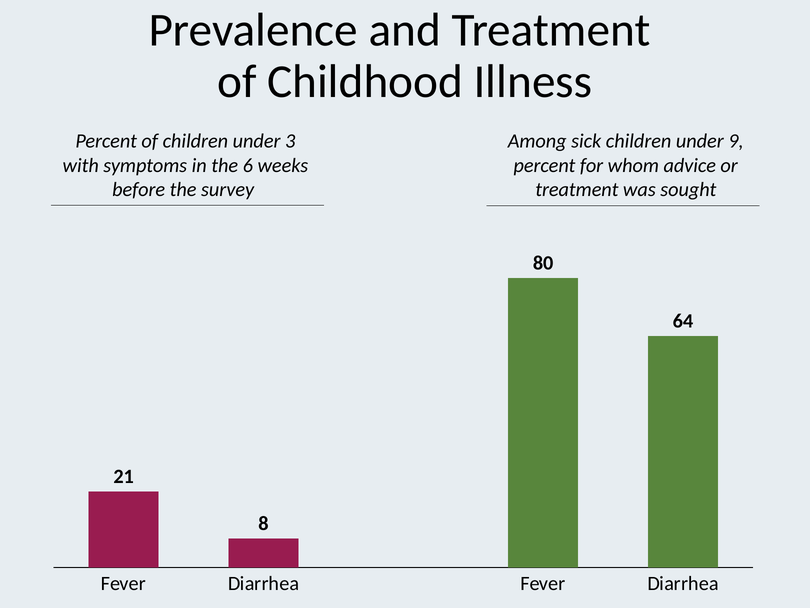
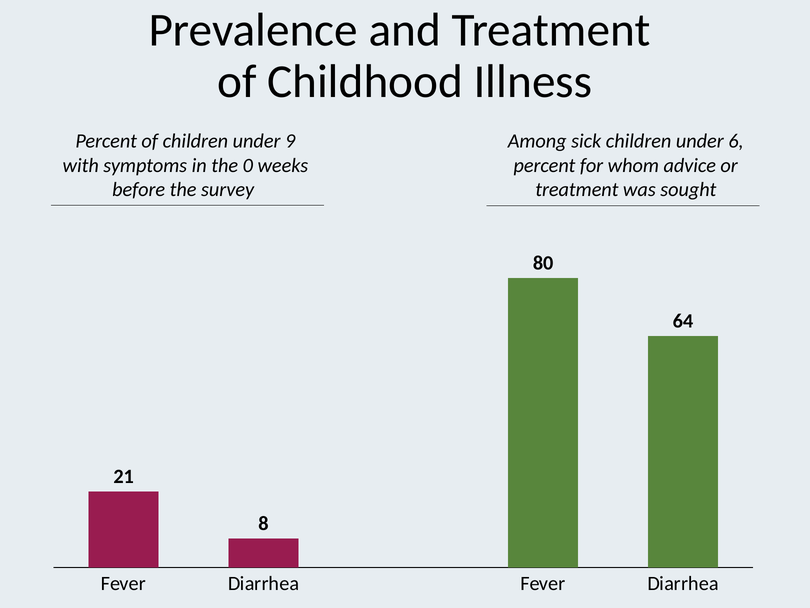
3: 3 -> 9 (290, 141)
9: 9 -> 6 (736, 141)
6: 6 -> 0 (248, 165)
